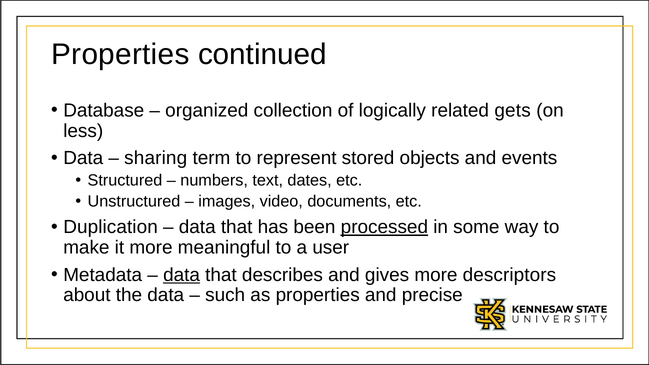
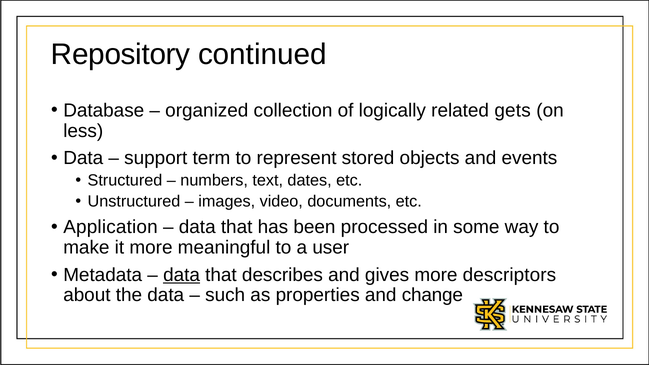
Properties: Properties -> Repository (121, 55)
sharing: sharing -> support (156, 158)
Duplication: Duplication -> Application (110, 227)
processed underline: present -> none (384, 227)
precise: precise -> change (432, 295)
